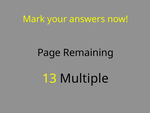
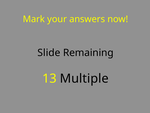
Page: Page -> Slide (49, 53)
